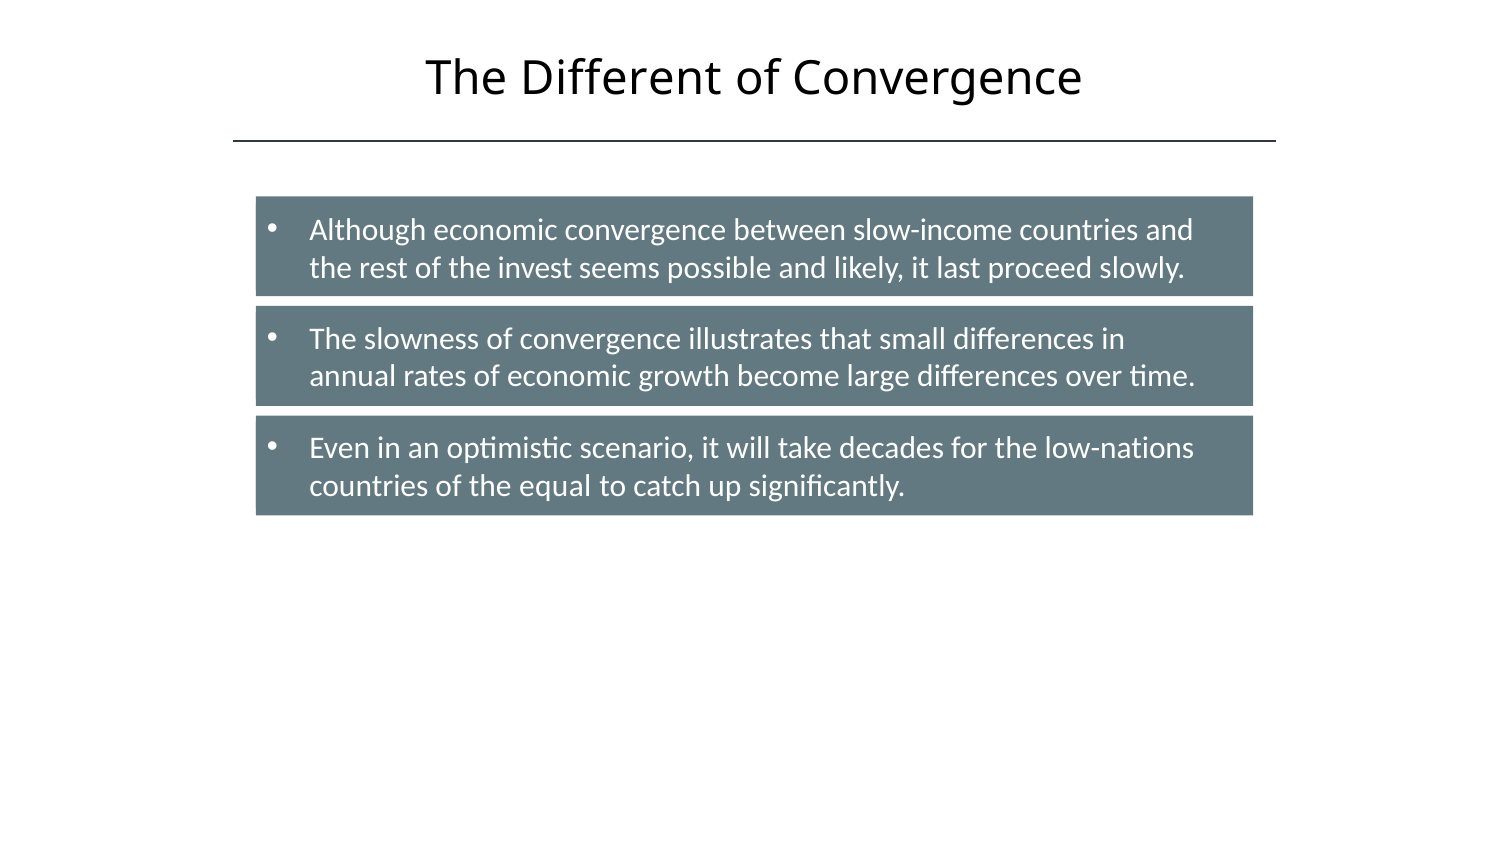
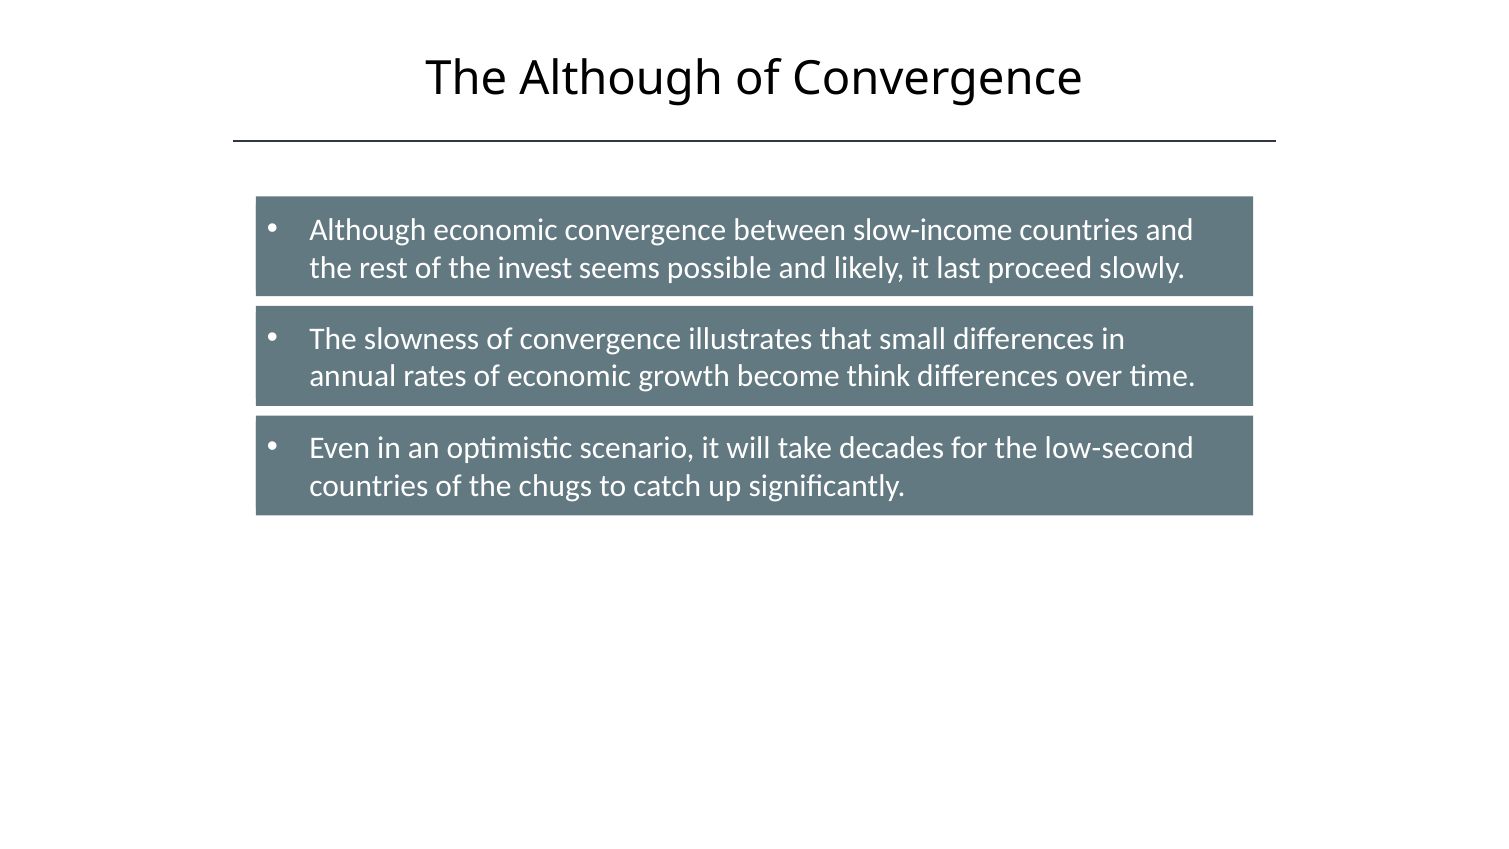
The Different: Different -> Although (621, 79)
large: large -> think (879, 376)
low-nations: low-nations -> low-second (1119, 448)
equal: equal -> chugs (555, 486)
